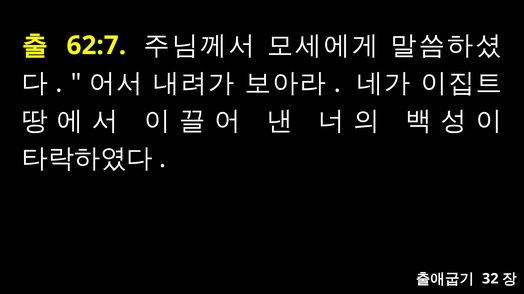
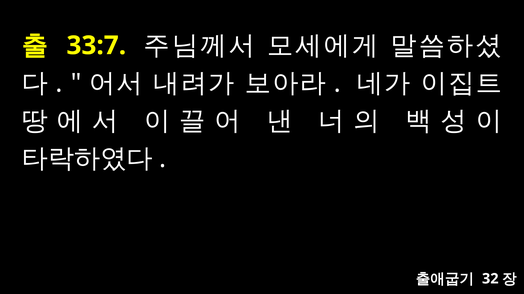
62:7: 62:7 -> 33:7 (96, 46)
